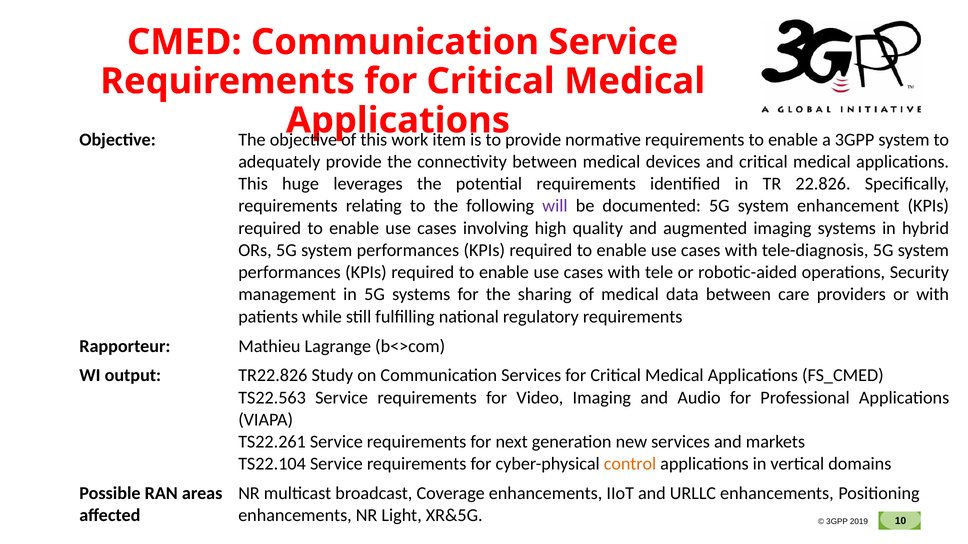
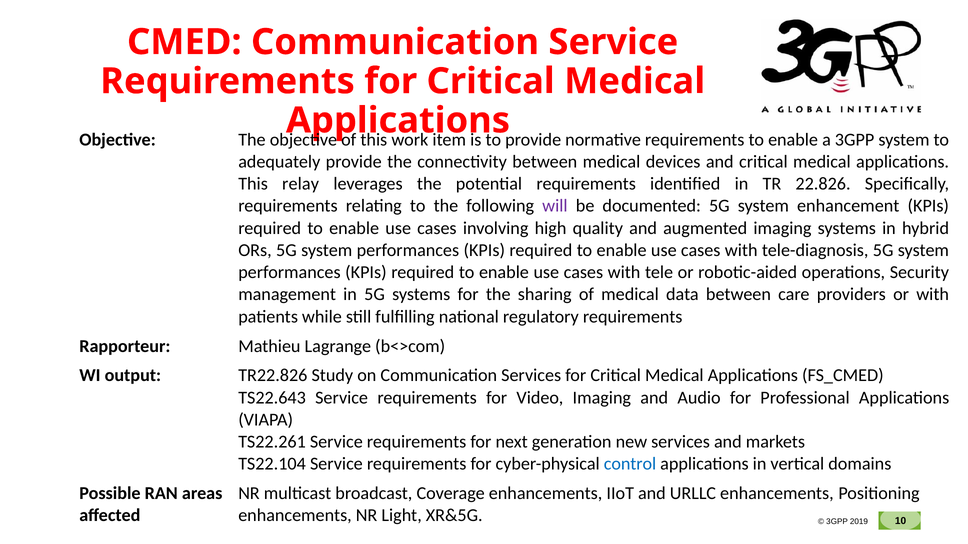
huge: huge -> relay (301, 184)
TS22.563: TS22.563 -> TS22.643 (272, 398)
control colour: orange -> blue (630, 464)
